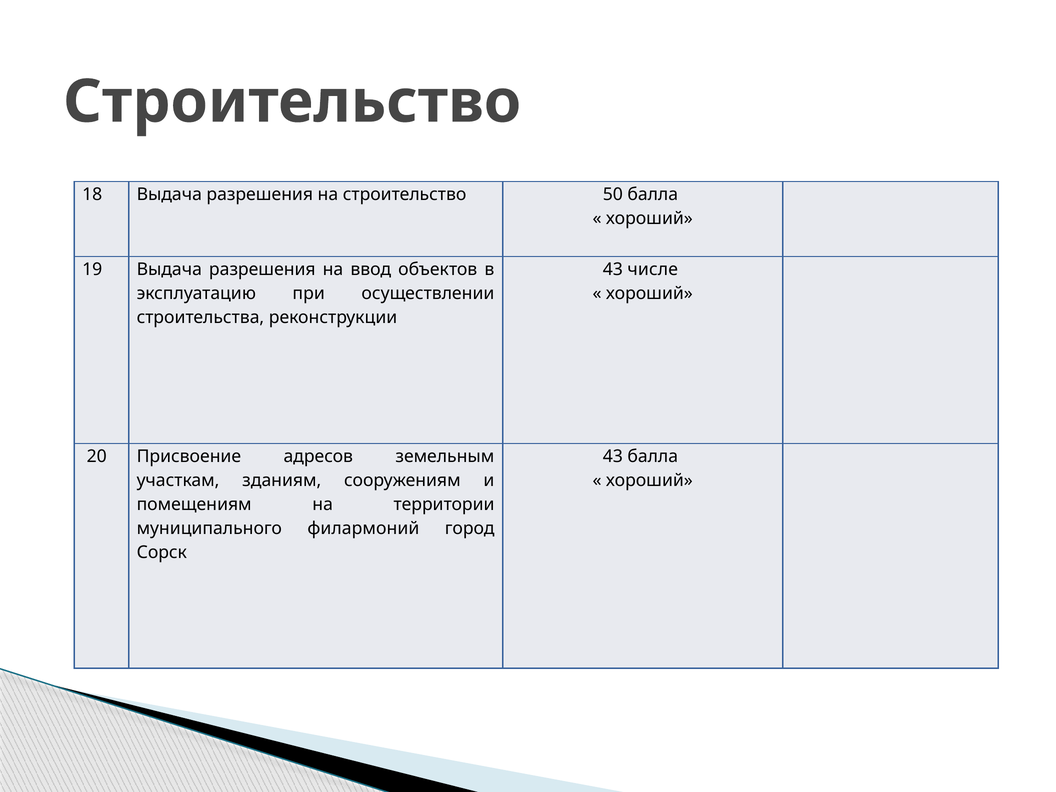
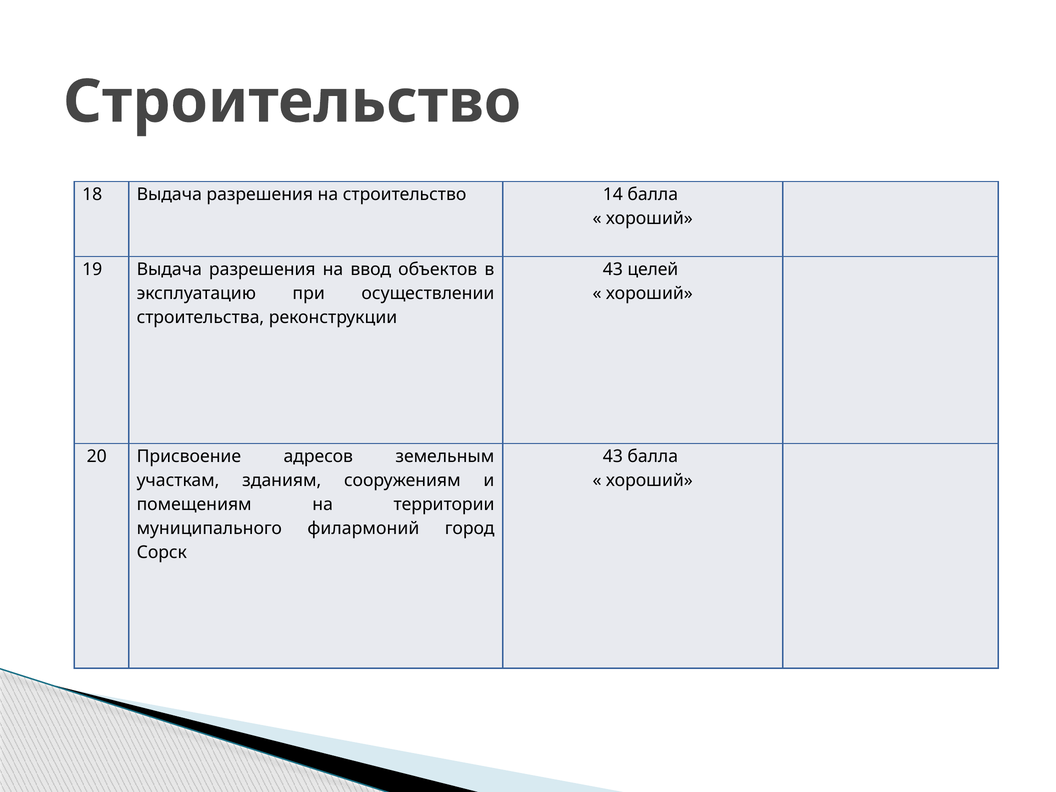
50: 50 -> 14 (613, 195)
числе: числе -> целей (653, 269)
